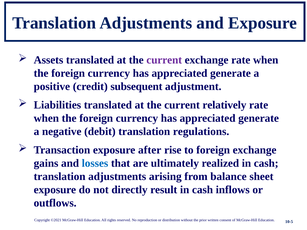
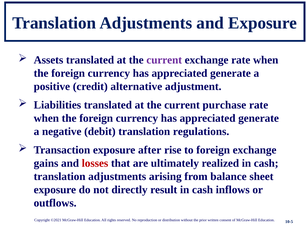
subsequent: subsequent -> alternative (136, 87)
relatively: relatively -> purchase (224, 105)
losses colour: blue -> red (95, 163)
